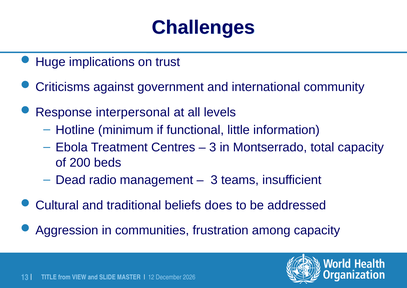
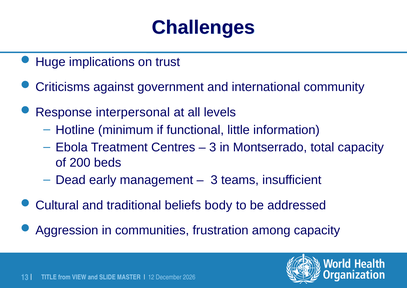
radio: radio -> early (103, 180)
does: does -> body (218, 205)
